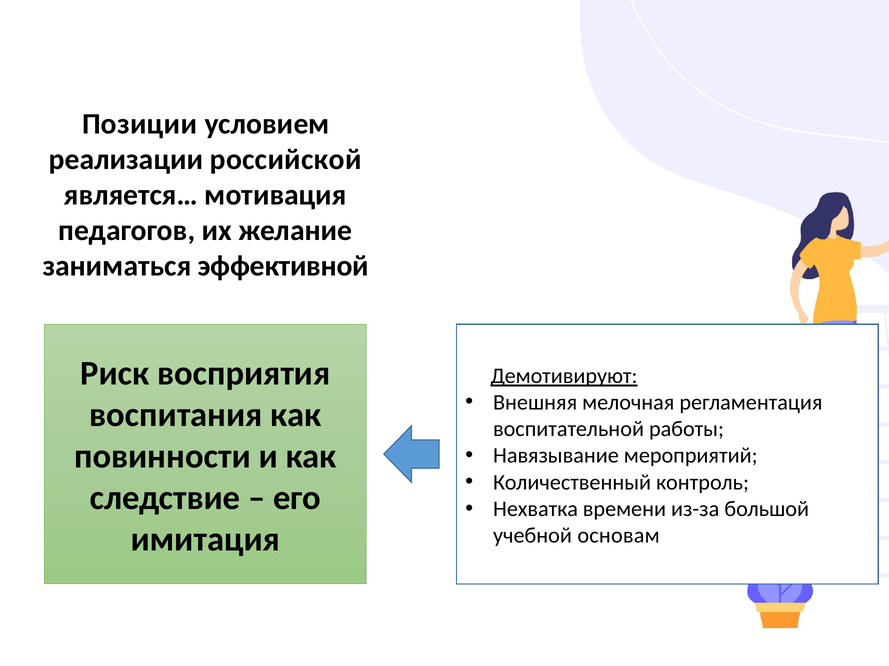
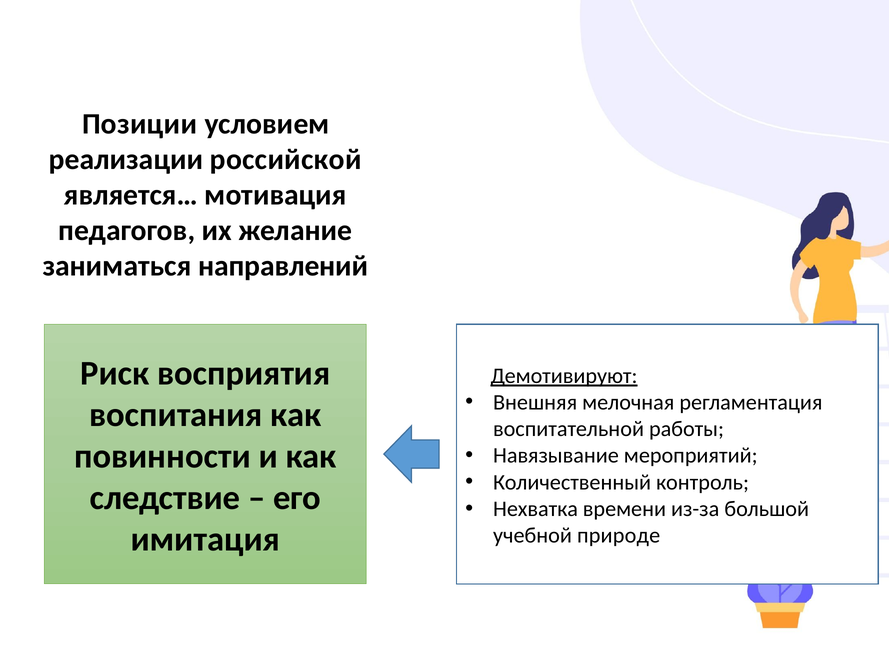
эффективной: эффективной -> направлений (283, 266)
основам: основам -> природе (619, 536)
